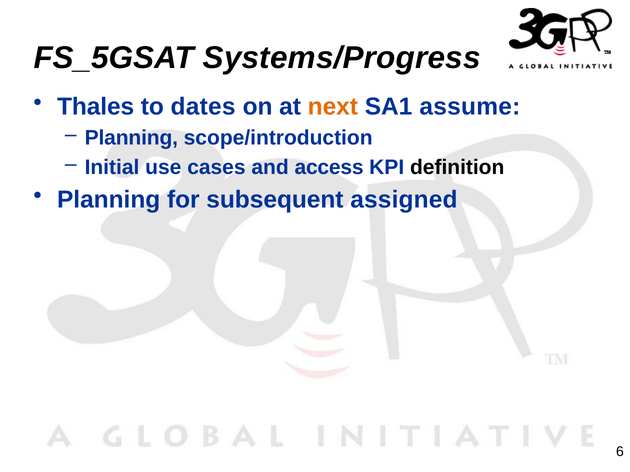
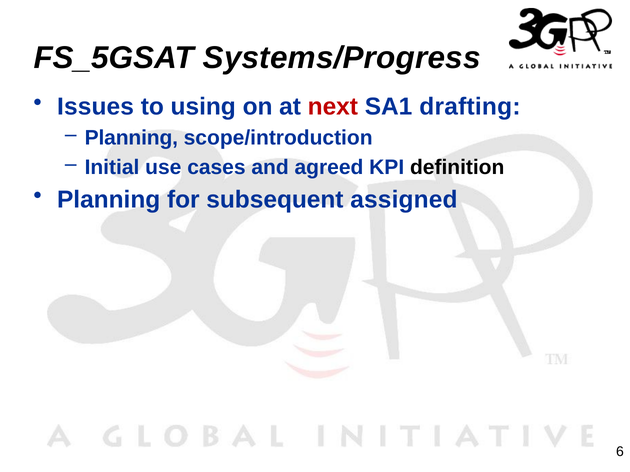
Thales: Thales -> Issues (96, 107)
dates: dates -> using (203, 107)
next colour: orange -> red (333, 107)
assume: assume -> drafting (470, 107)
access: access -> agreed (329, 168)
